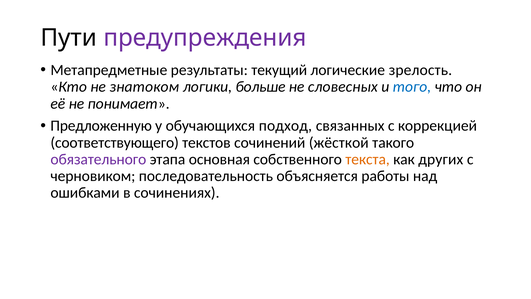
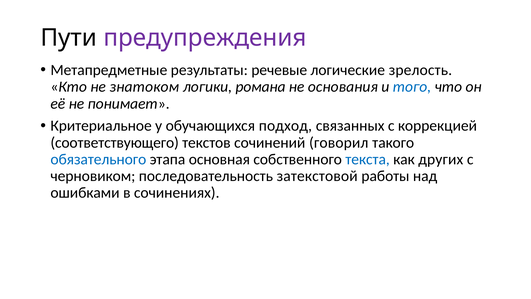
текущий: текущий -> речевые (279, 70)
больше: больше -> романа (261, 87)
словесных: словесных -> основания (343, 87)
Предложенную: Предложенную -> Критериальное (101, 126)
жёсткой: жёсткой -> говорил (339, 142)
обязательного colour: purple -> blue (98, 159)
текста colour: orange -> blue (368, 159)
объясняется: объясняется -> затекстовой (317, 176)
